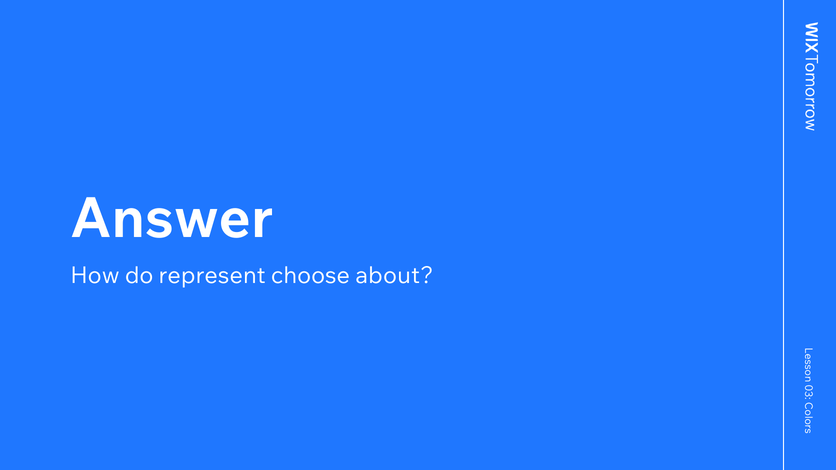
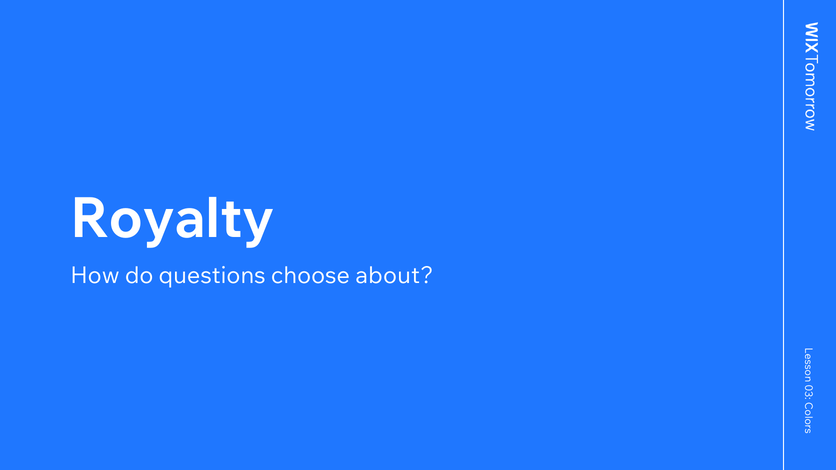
Answer: Answer -> Royalty (172, 219)
represent: represent -> questions (212, 276)
